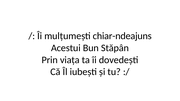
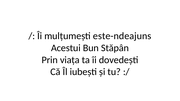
chiar-ndeajuns: chiar-ndeajuns -> este-ndeajuns (122, 36)
